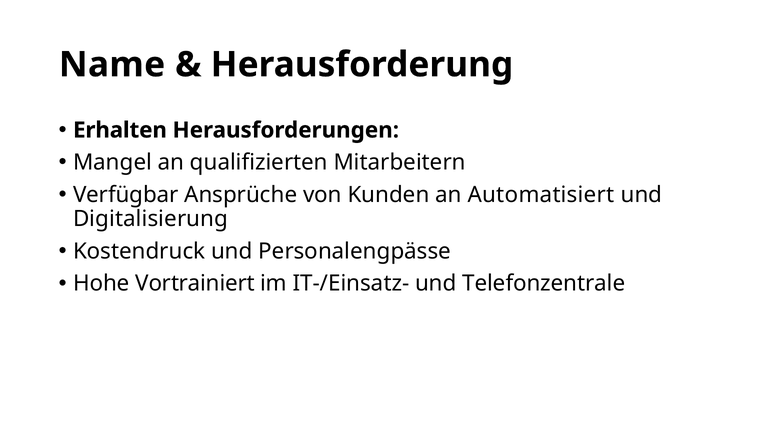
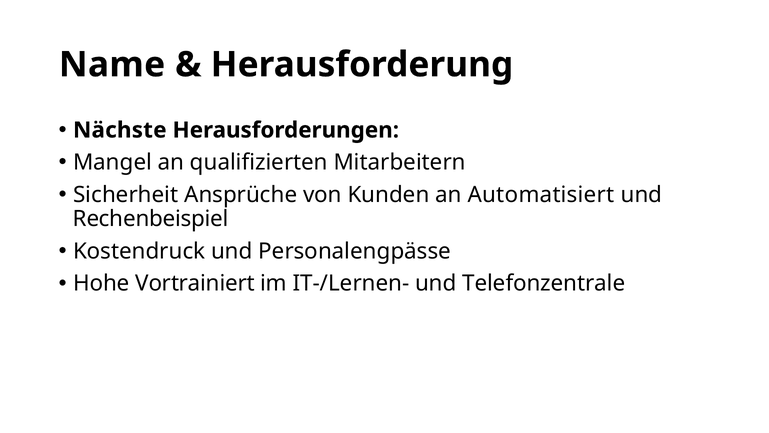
Erhalten: Erhalten -> Nächste (120, 130)
Verfügbar: Verfügbar -> Sicherheit (126, 195)
Digitalisierung: Digitalisierung -> Rechenbeispiel (151, 219)
IT-/Einsatz-: IT-/Einsatz- -> IT-/Lernen- (351, 283)
